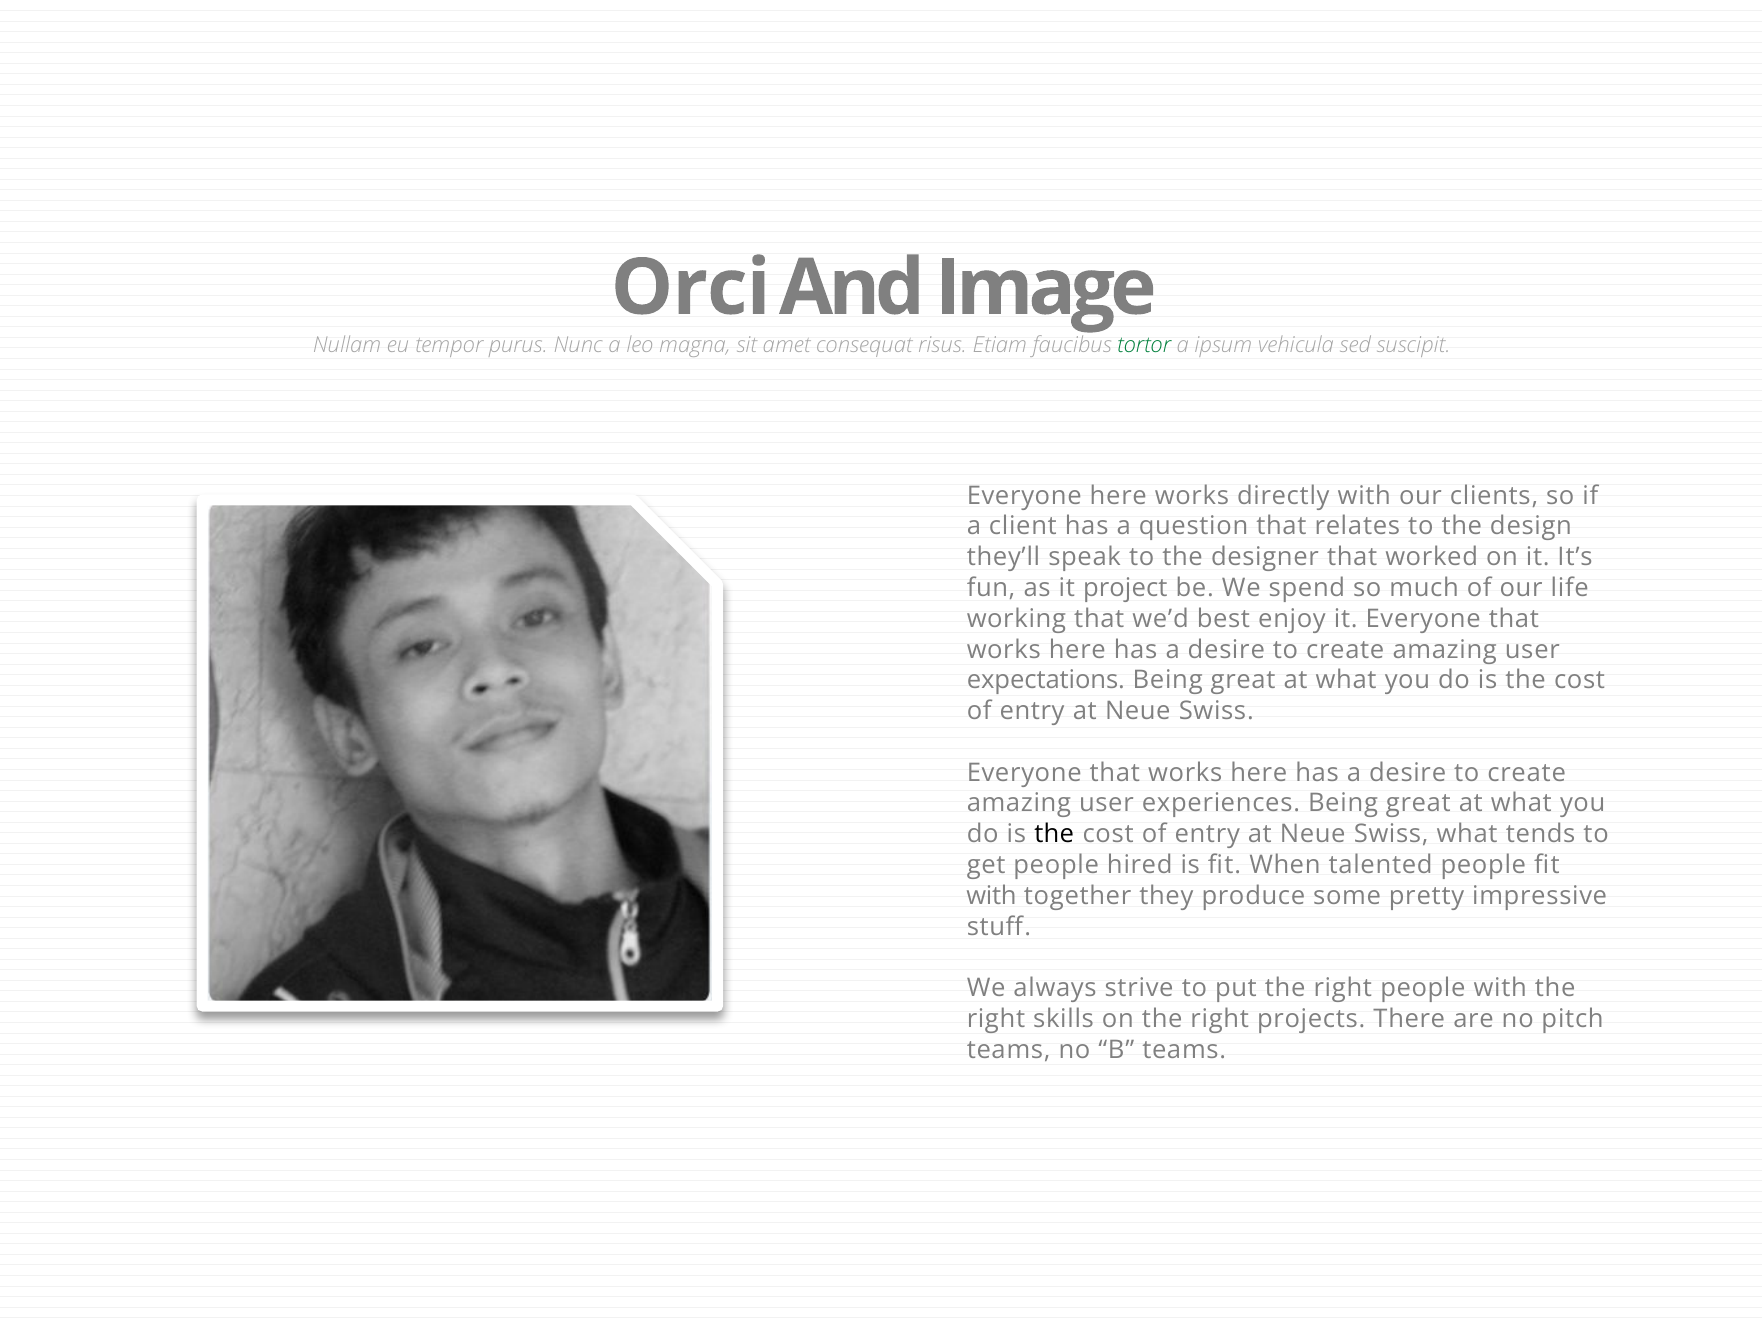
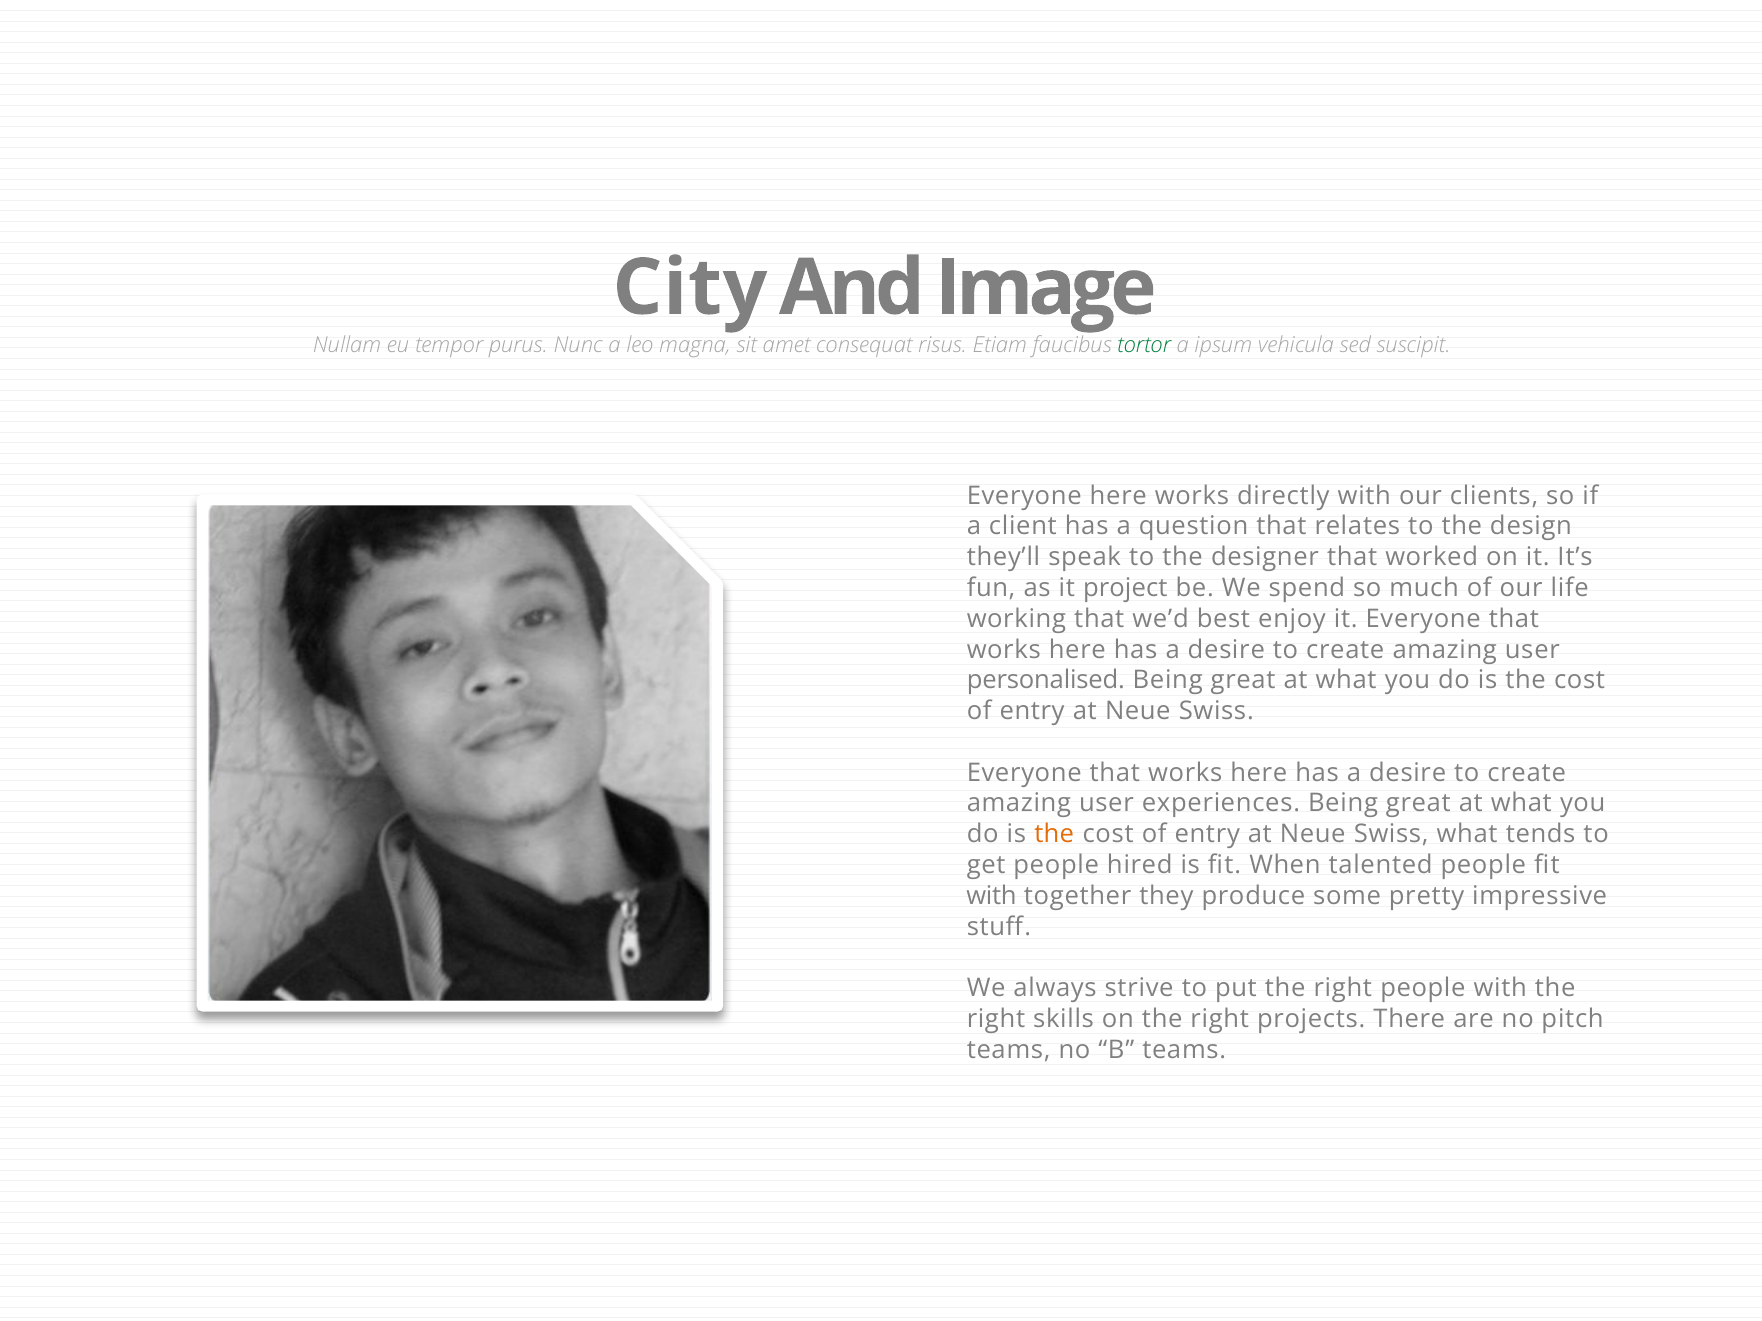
Orci: Orci -> City (690, 288)
expectations: expectations -> personalised (1046, 681)
the colour: black -> orange (1054, 835)
